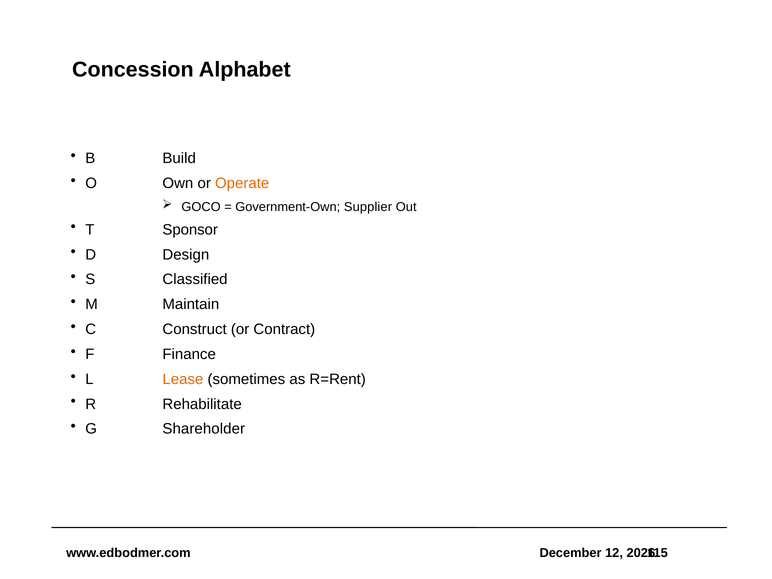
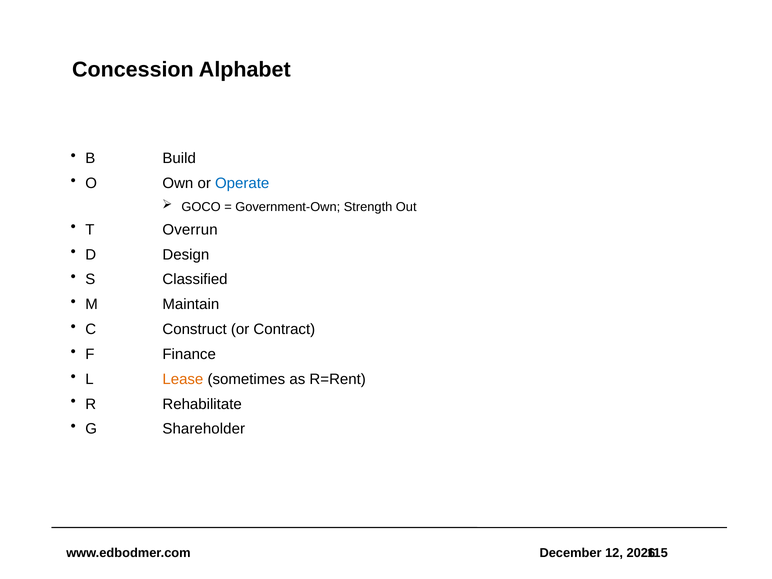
Operate colour: orange -> blue (242, 183)
Supplier: Supplier -> Strength (368, 207)
Sponsor: Sponsor -> Overrun (190, 230)
